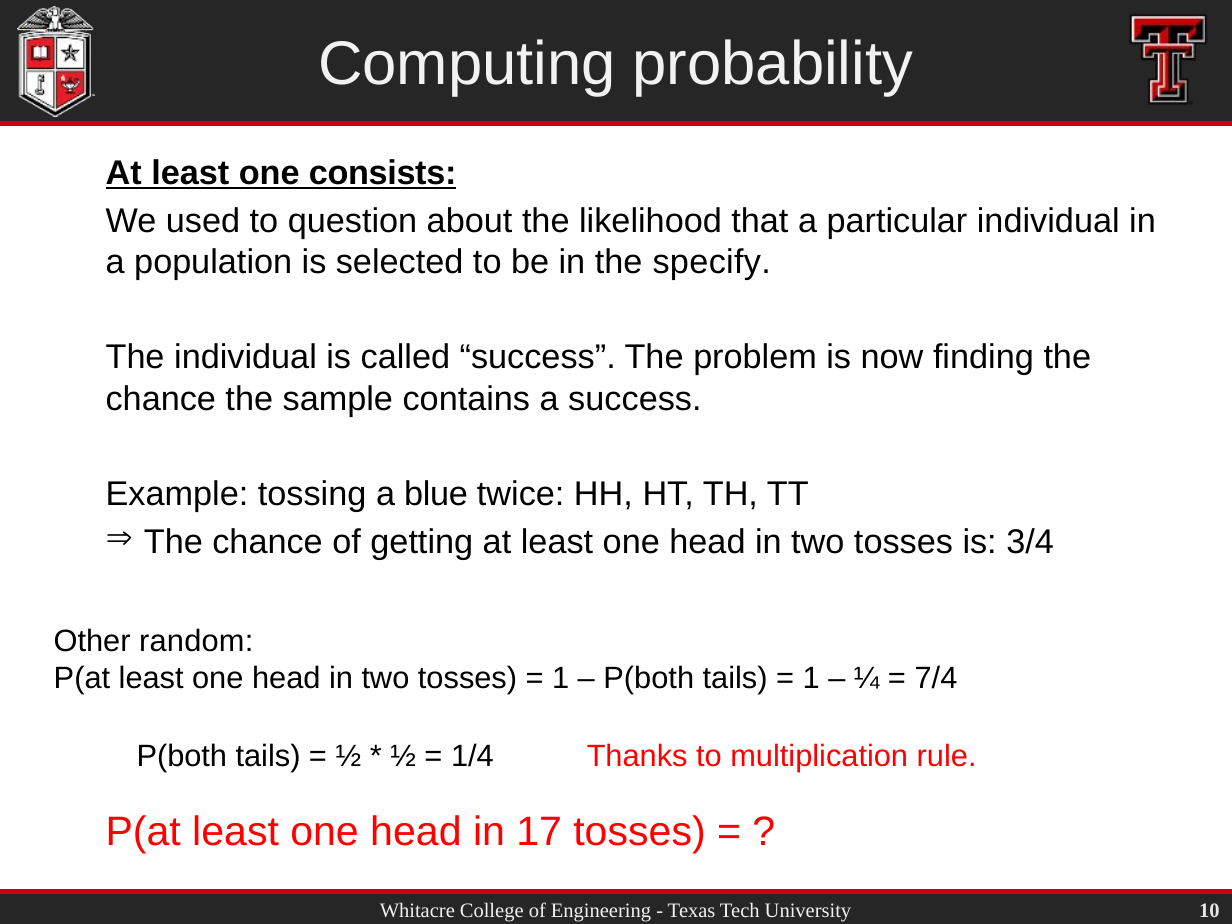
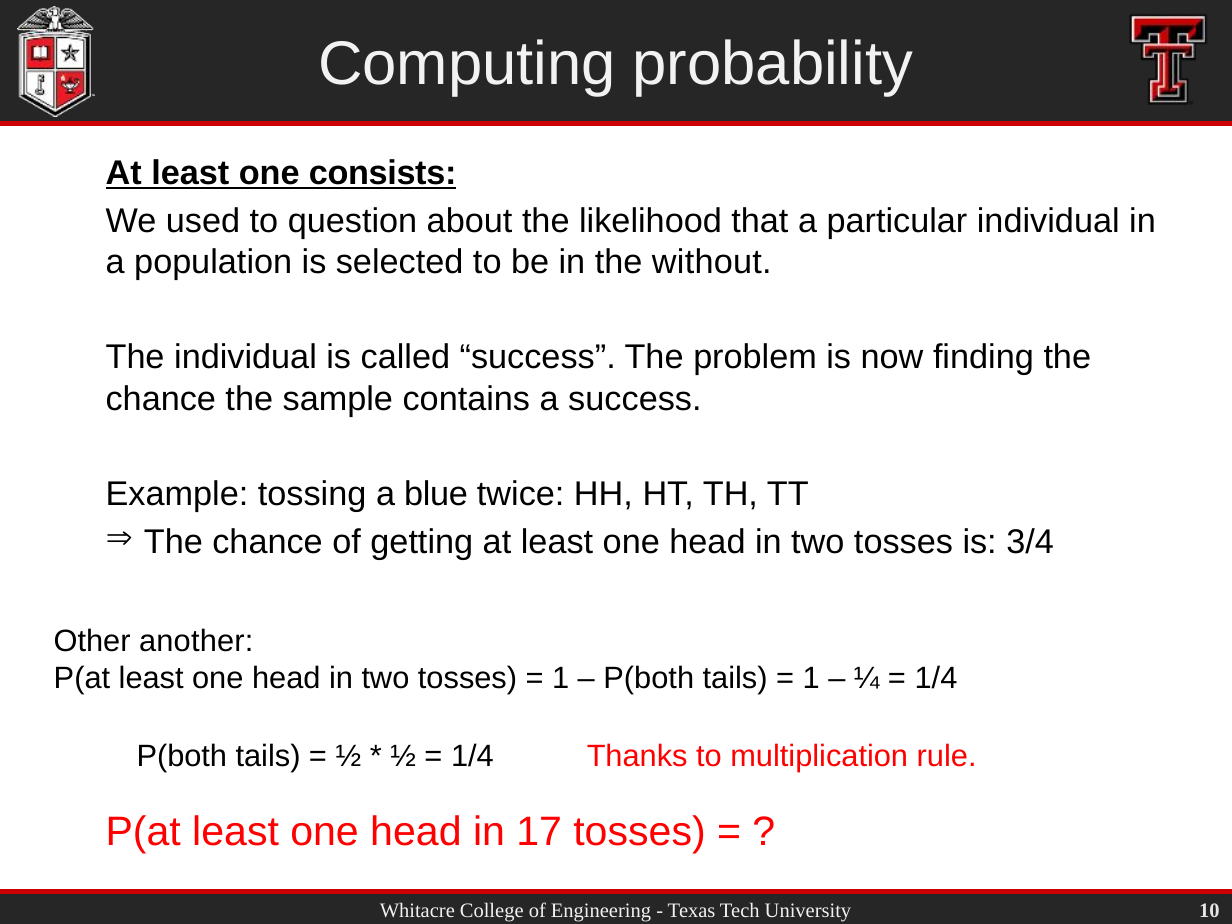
specify: specify -> without (712, 262)
random: random -> another (196, 641)
7/4: 7/4 -> 1/4 (936, 678)
